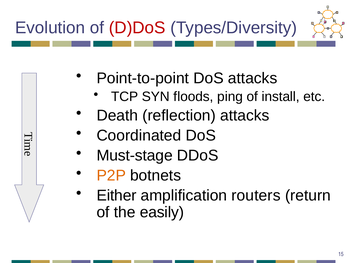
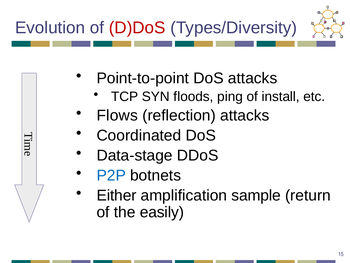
Death: Death -> Flows (117, 115)
Must-stage: Must-stage -> Data-stage (135, 155)
P2P colour: orange -> blue (111, 175)
routers: routers -> sample (256, 195)
